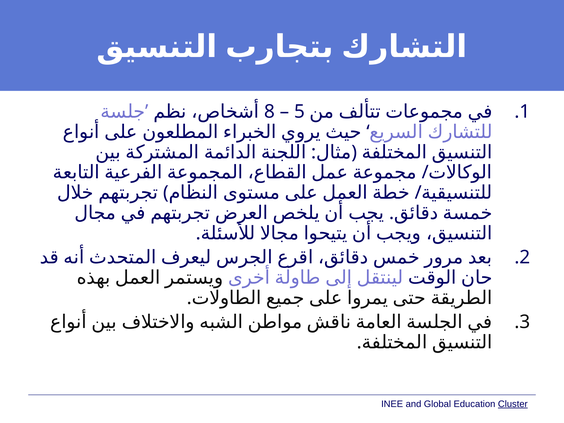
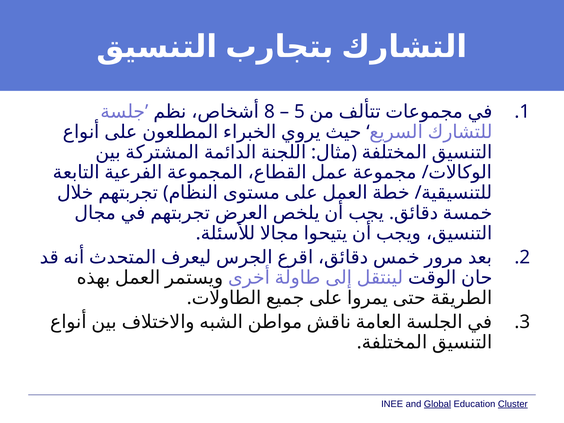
Global underline: none -> present (437, 404)
